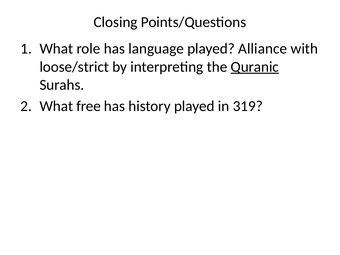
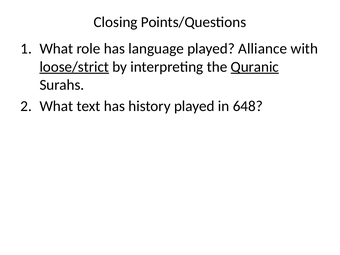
loose/strict underline: none -> present (74, 67)
free: free -> text (89, 106)
319: 319 -> 648 (248, 106)
